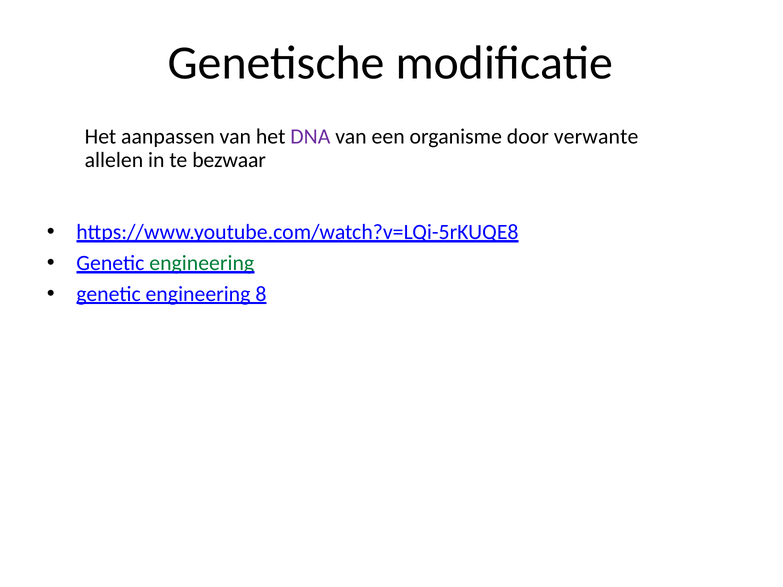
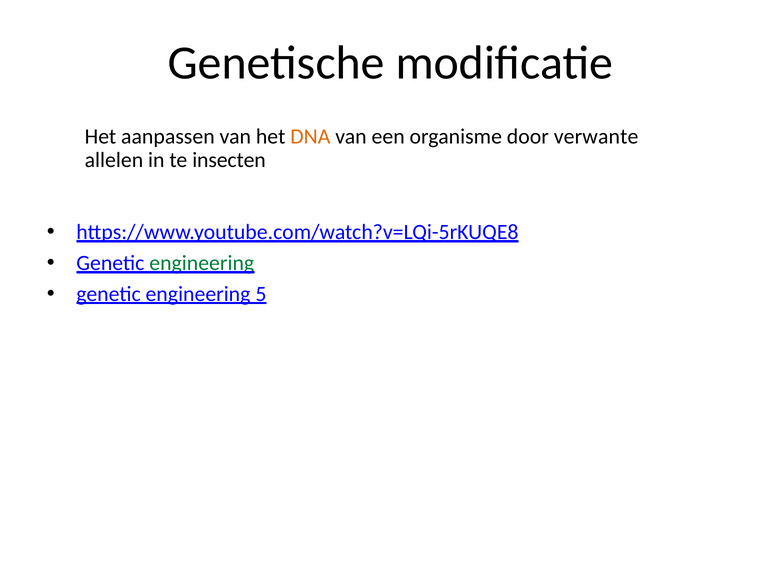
DNA colour: purple -> orange (310, 136)
bezwaar: bezwaar -> insecten (229, 160)
8: 8 -> 5 (261, 294)
